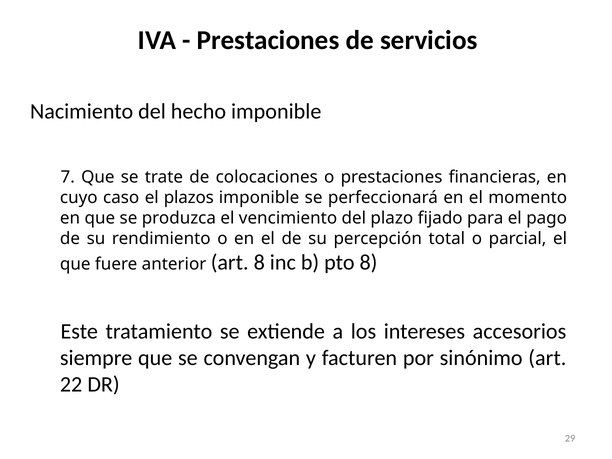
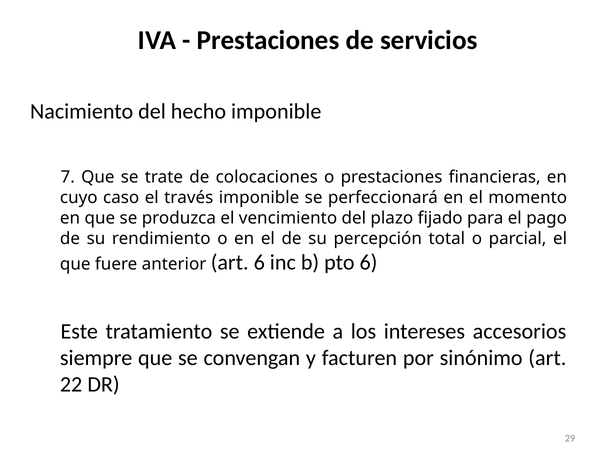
plazos: plazos -> través (189, 198)
art 8: 8 -> 6 (259, 262)
pto 8: 8 -> 6 (368, 262)
